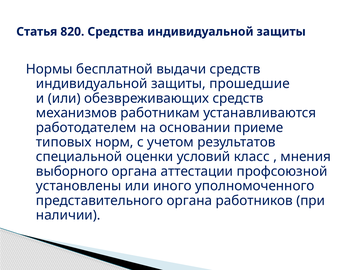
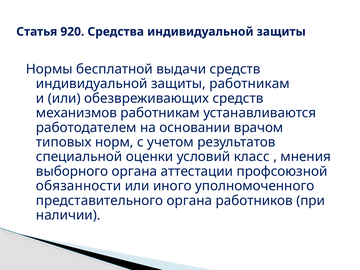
820: 820 -> 920 (72, 32)
защиты прошедшие: прошедшие -> работникам (249, 84)
приеме: приеме -> врачом (259, 128)
установлены: установлены -> обязанности (79, 186)
